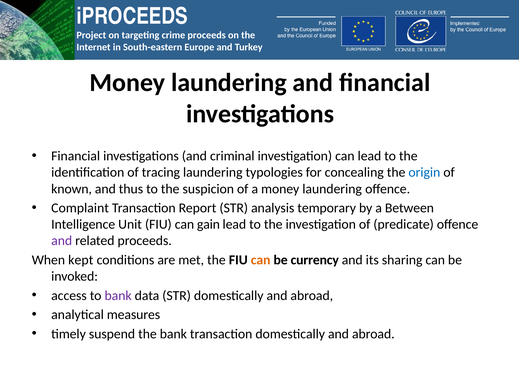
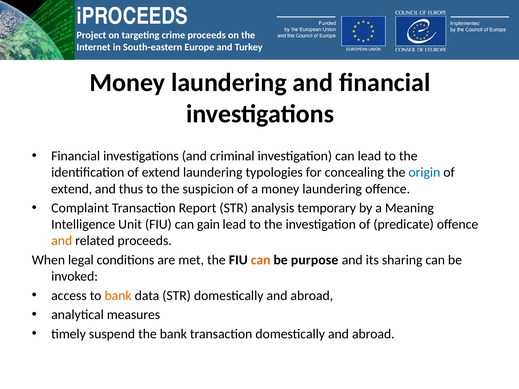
identification of tracing: tracing -> extend (161, 173)
known: known -> extend (72, 189)
Between: Between -> Meaning (409, 208)
and colour: purple -> orange (62, 241)
kept: kept -> legal (81, 260)
currency: currency -> purpose (315, 260)
bank colour: purple -> orange (118, 296)
